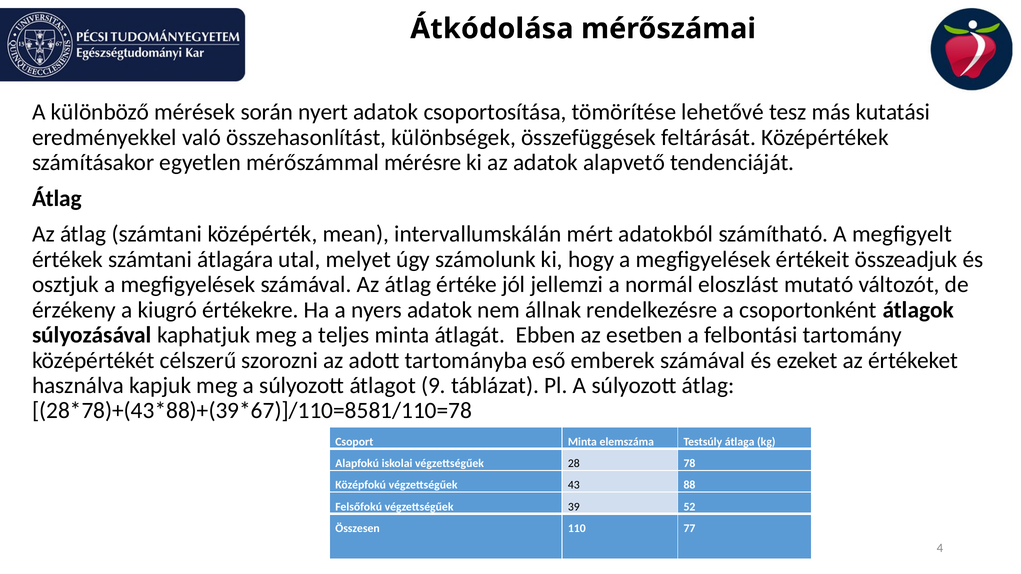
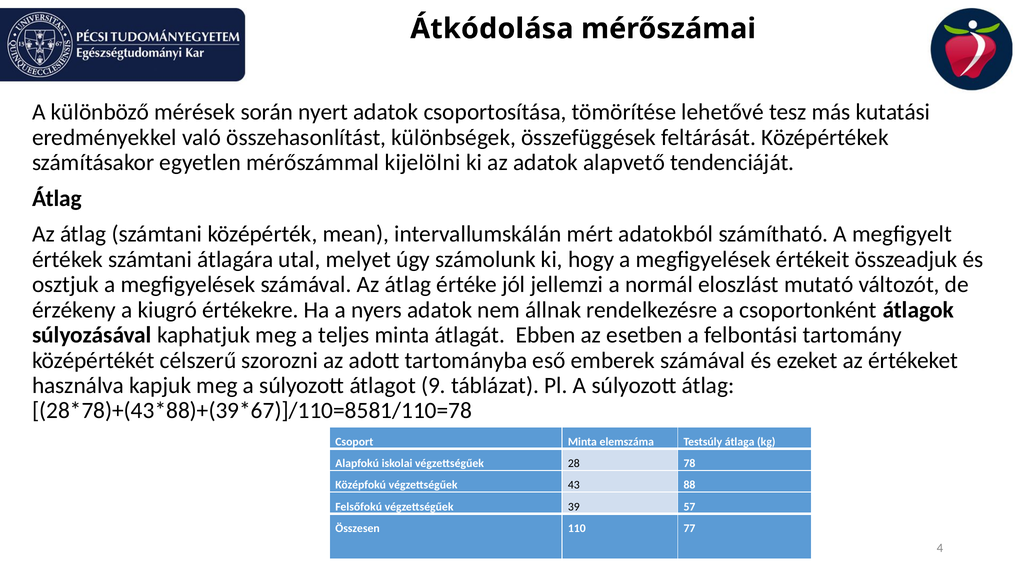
mérésre: mérésre -> kijelölni (423, 163)
52: 52 -> 57 (689, 507)
